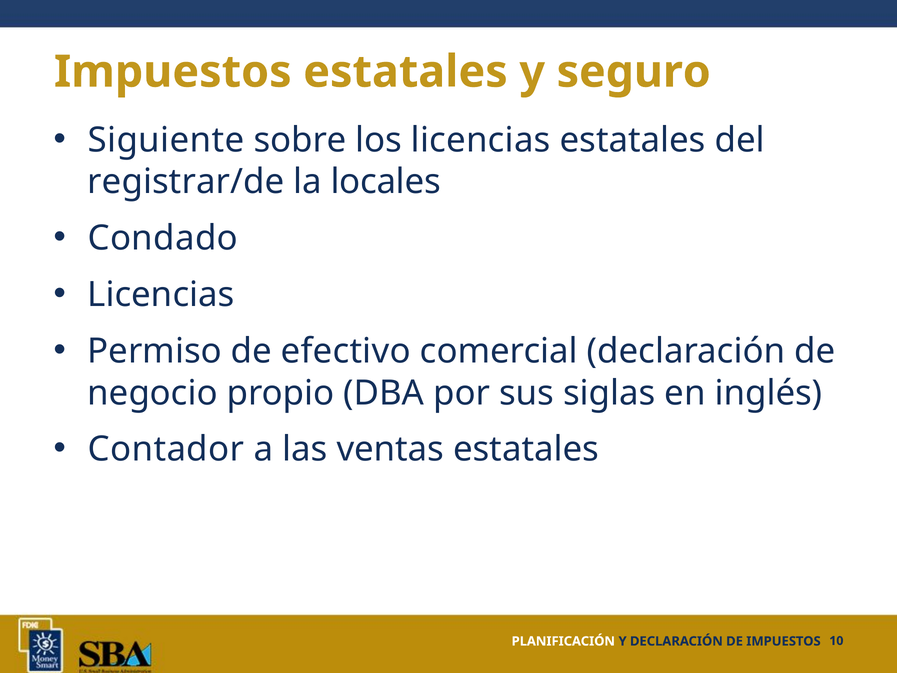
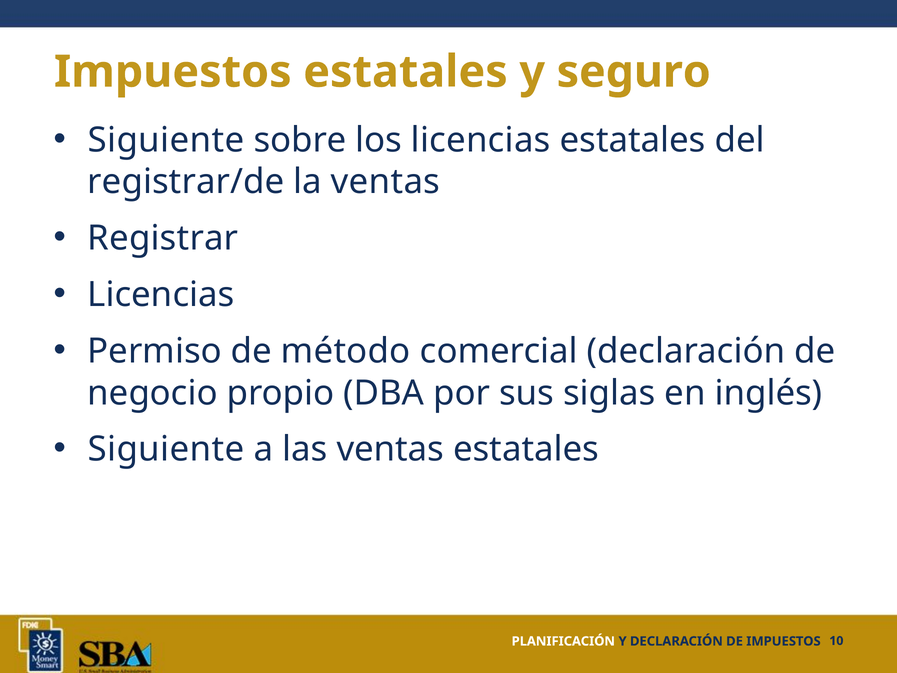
la locales: locales -> ventas (385, 182)
Condado: Condado -> Registrar (163, 238)
efectivo: efectivo -> método (346, 351)
Contador: Contador -> Siguiente (166, 449)
